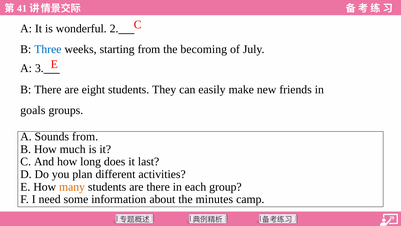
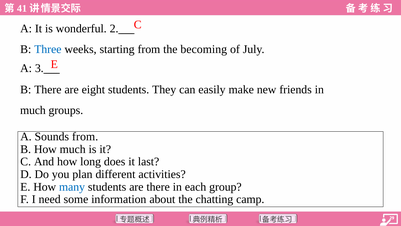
goals: goals -> much (33, 110)
many colour: orange -> blue (72, 187)
minutes: minutes -> chatting (214, 199)
